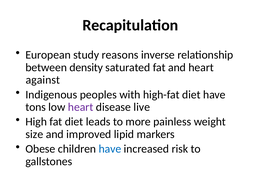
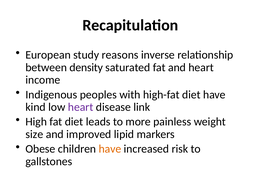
against: against -> income (43, 80)
tons: tons -> kind (36, 107)
live: live -> link (142, 107)
have colour: blue -> orange (110, 149)
